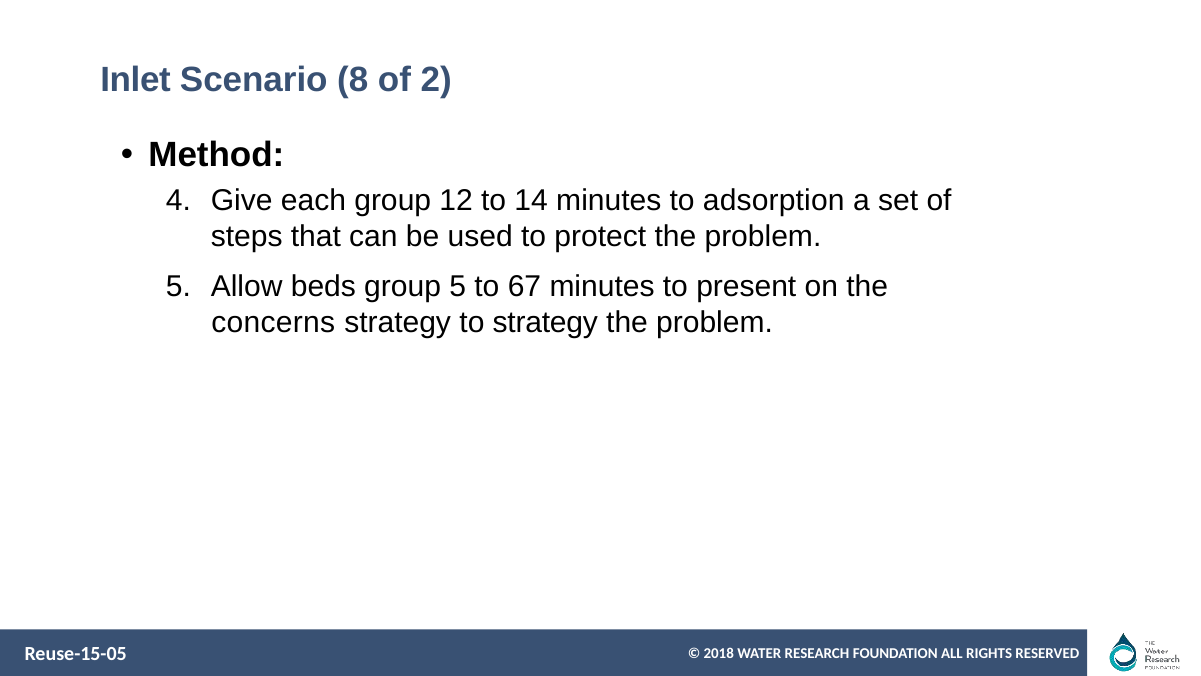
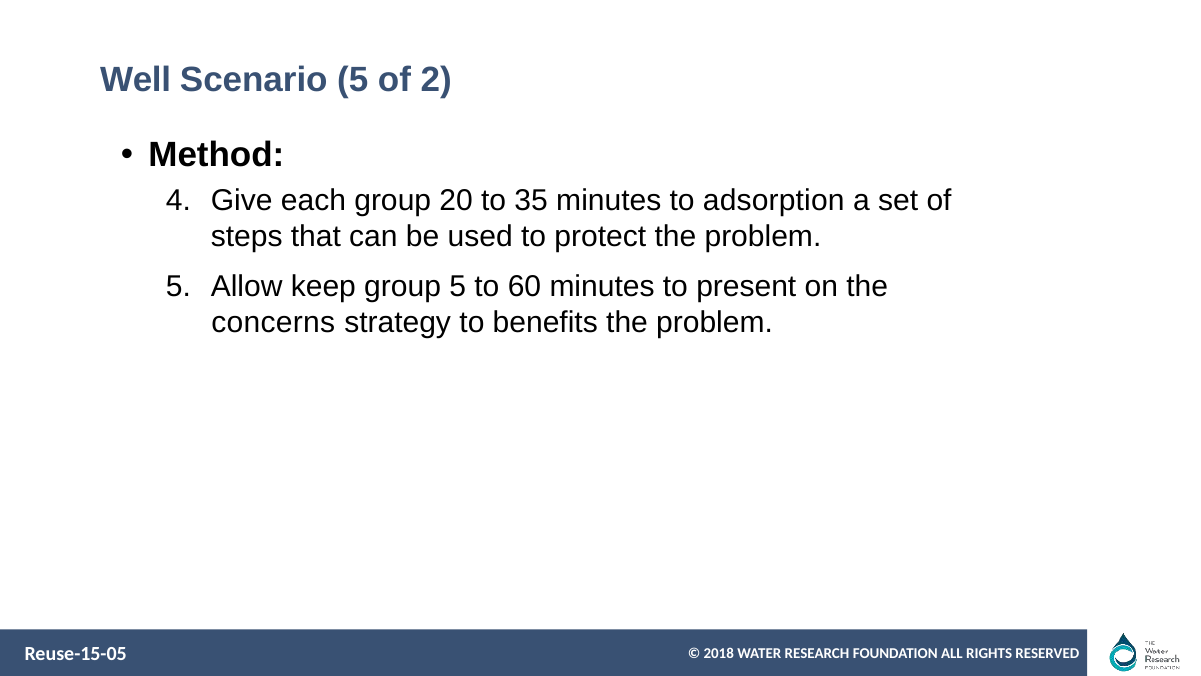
Inlet: Inlet -> Well (136, 79)
Scenario 8: 8 -> 5 (353, 79)
12: 12 -> 20 (456, 200)
14: 14 -> 35 (531, 200)
beds: beds -> keep (323, 286)
67: 67 -> 60 (524, 286)
to strategy: strategy -> benefits (545, 322)
